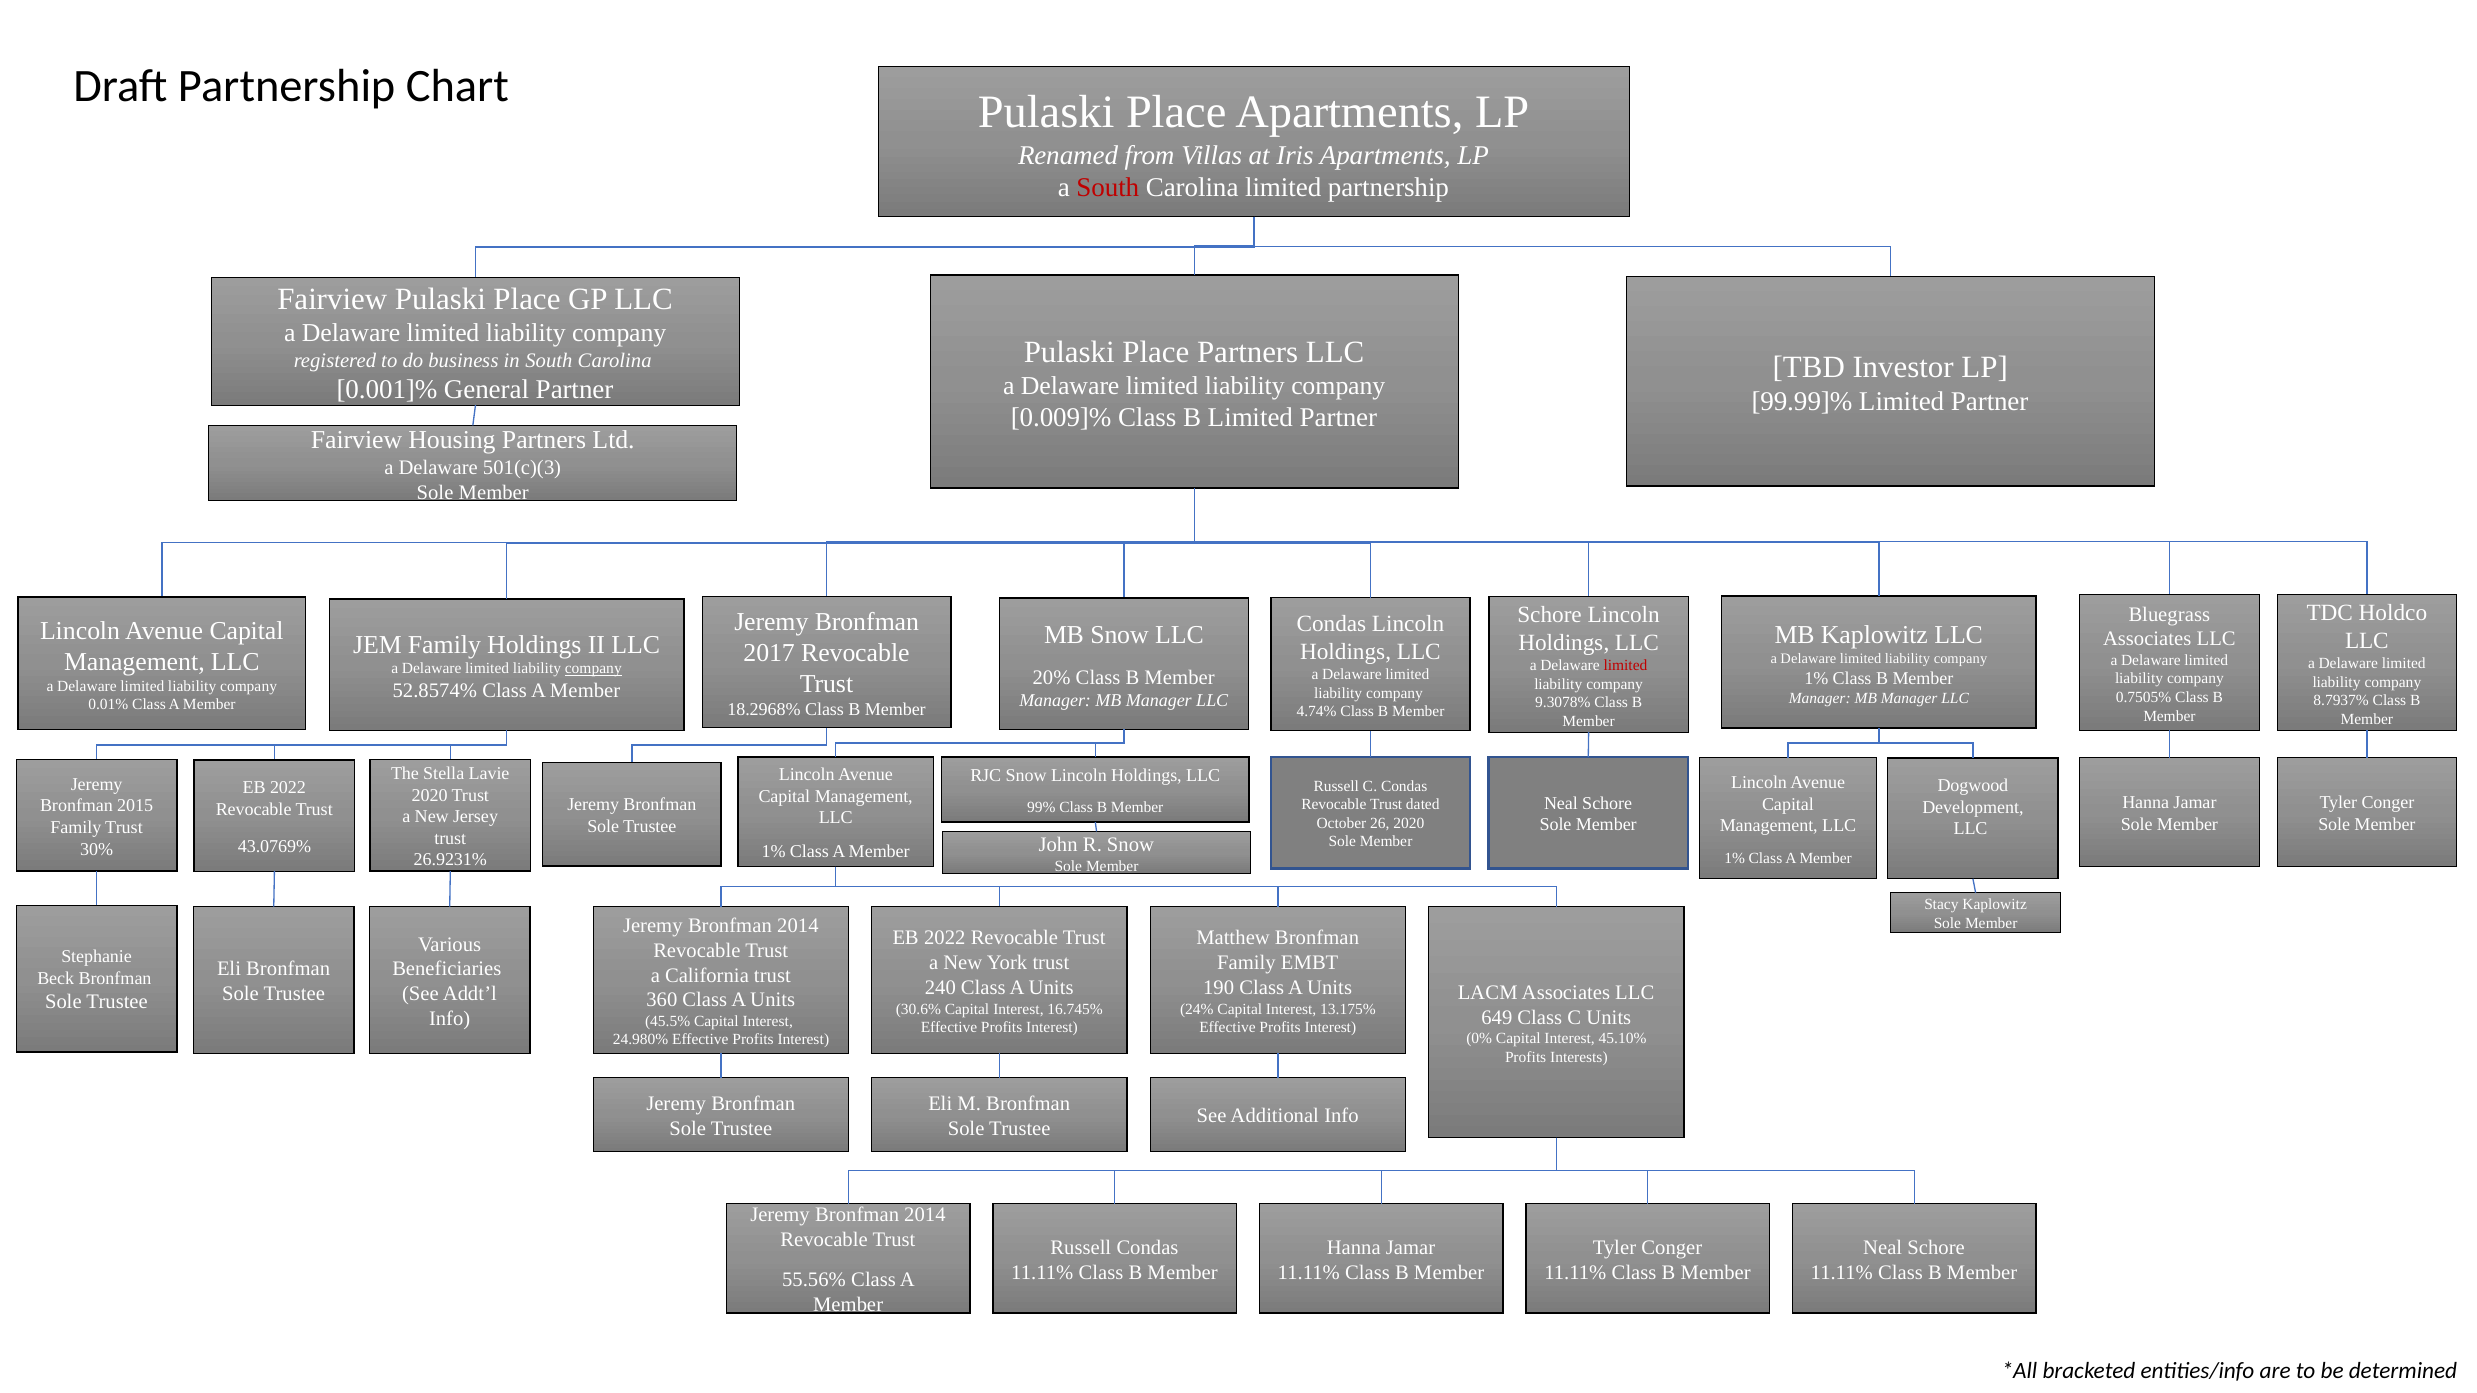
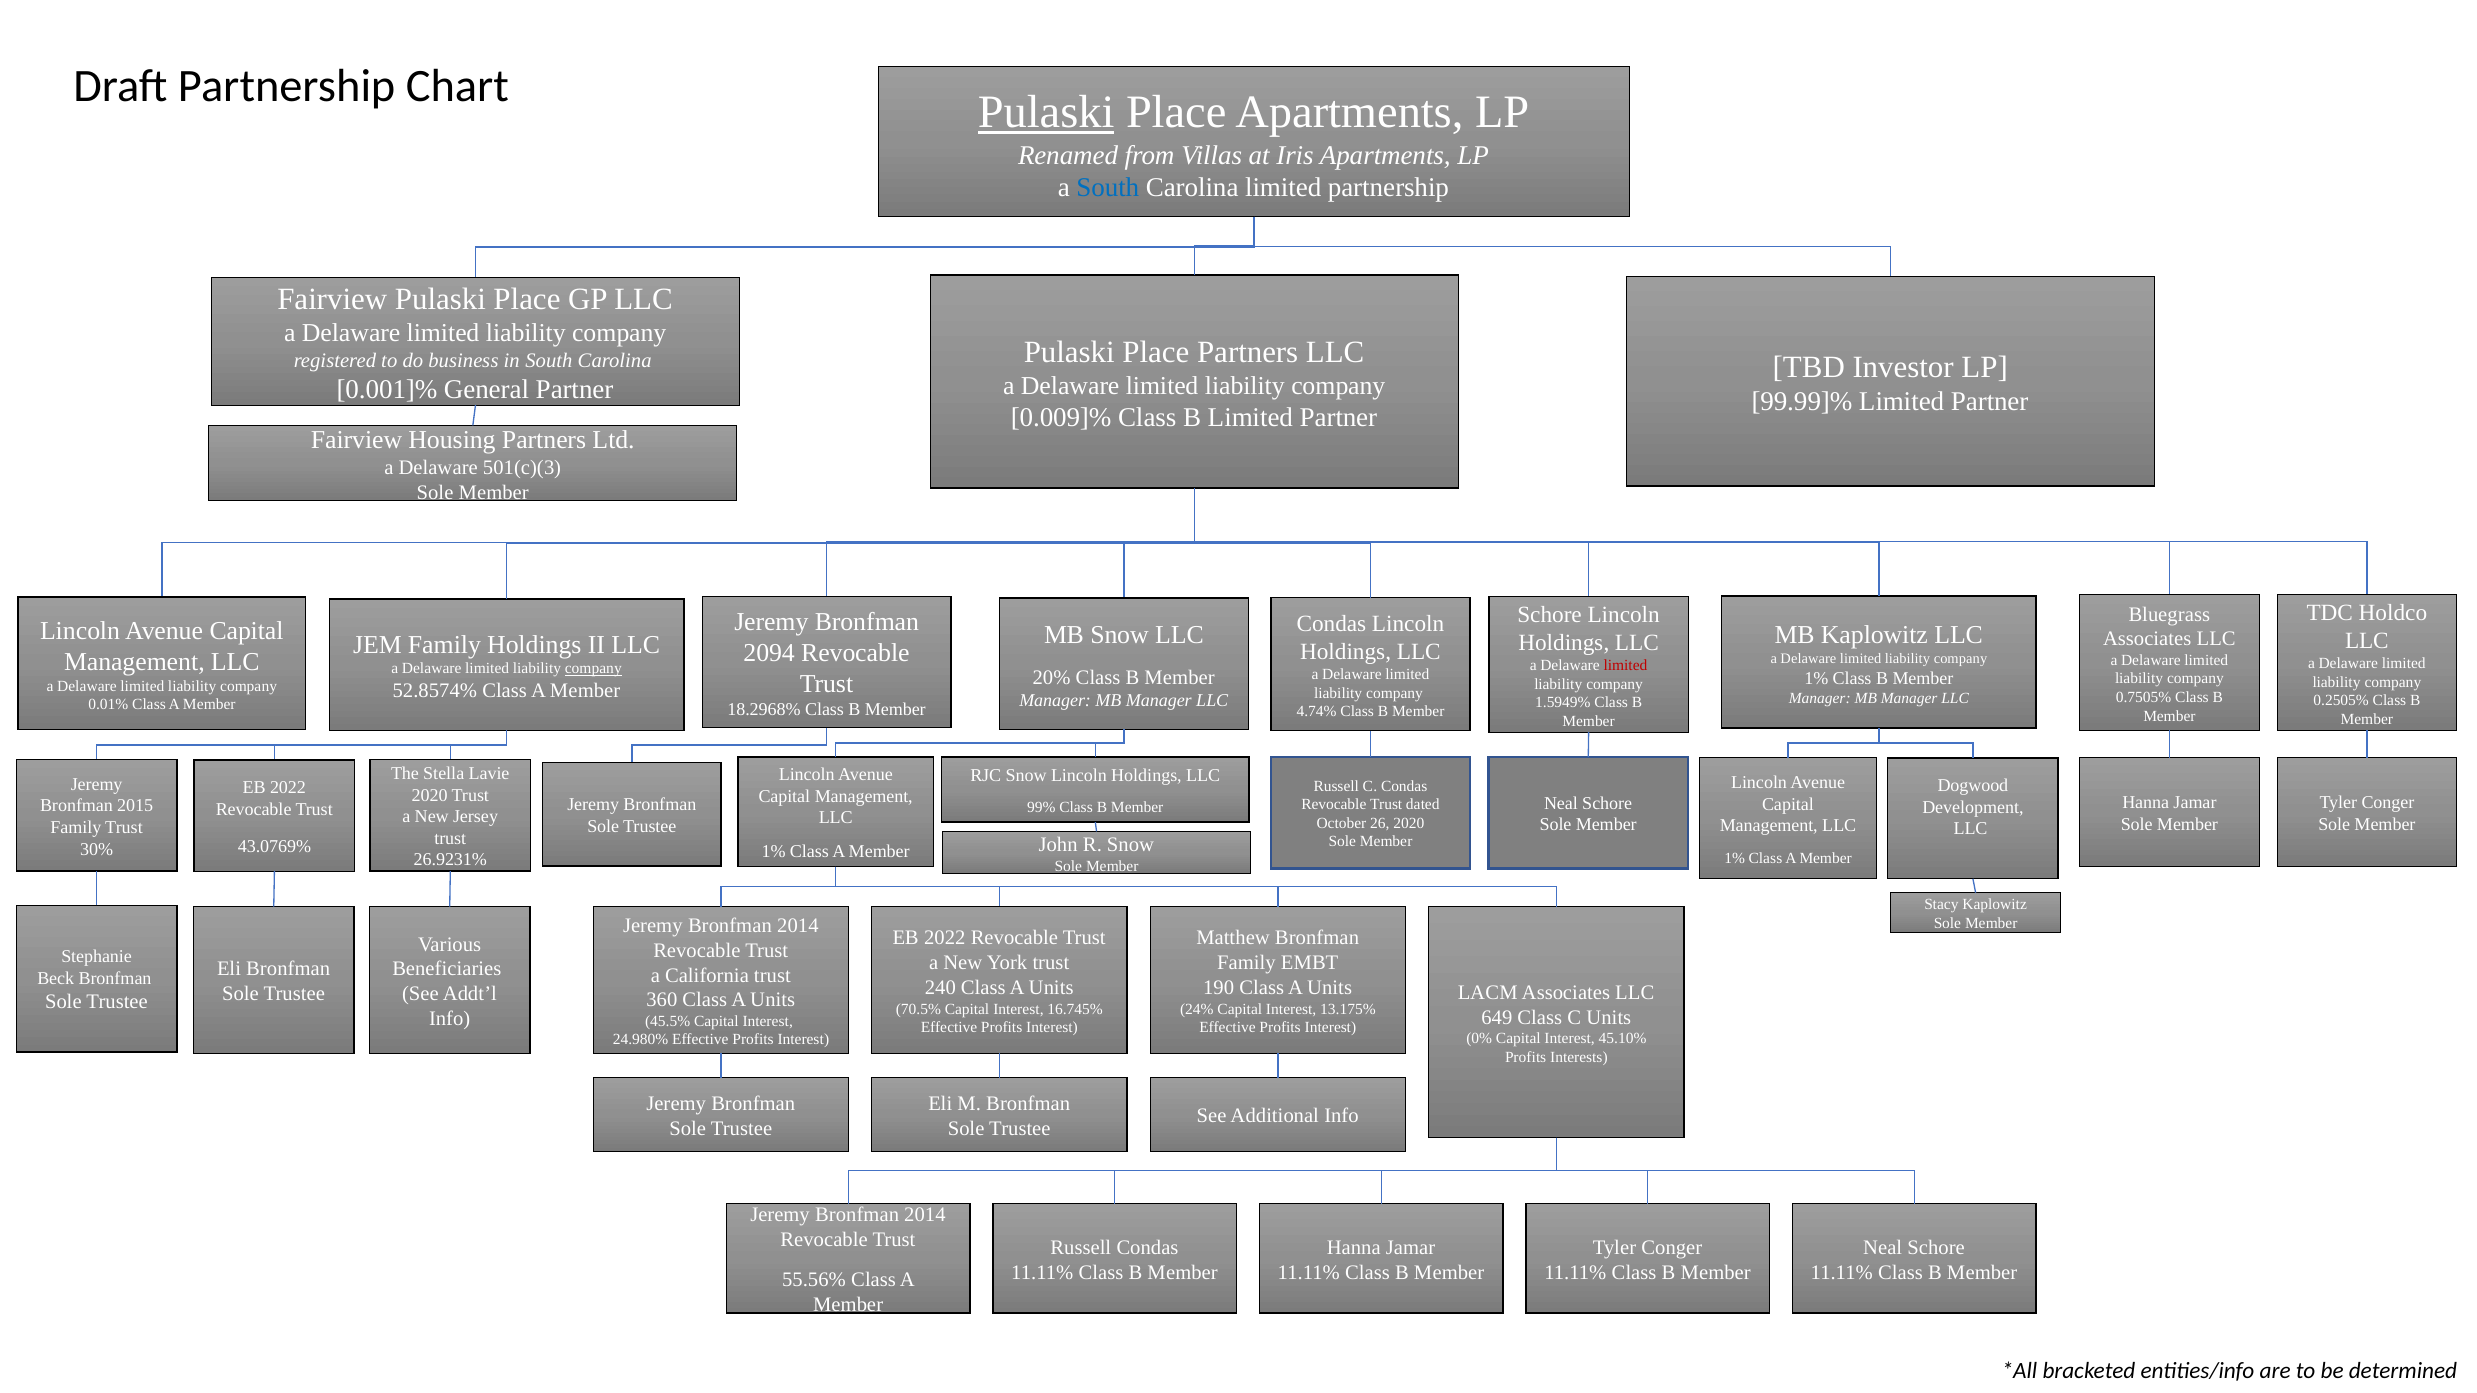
Pulaski underline: none -> present (1046, 113)
South colour: red -> blue (1108, 188)
2017: 2017 -> 2094 (769, 653)
8.7937%: 8.7937% -> 0.2505% (2341, 701)
9.3078%: 9.3078% -> 1.5949% (1563, 703)
30.6%: 30.6% -> 70.5% (918, 1009)
